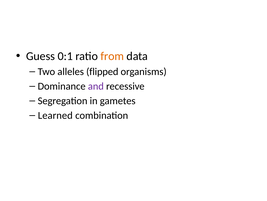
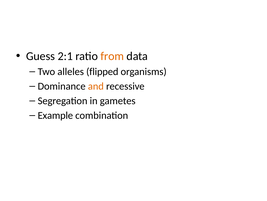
0:1: 0:1 -> 2:1 (65, 56)
and colour: purple -> orange (96, 86)
Learned: Learned -> Example (55, 115)
